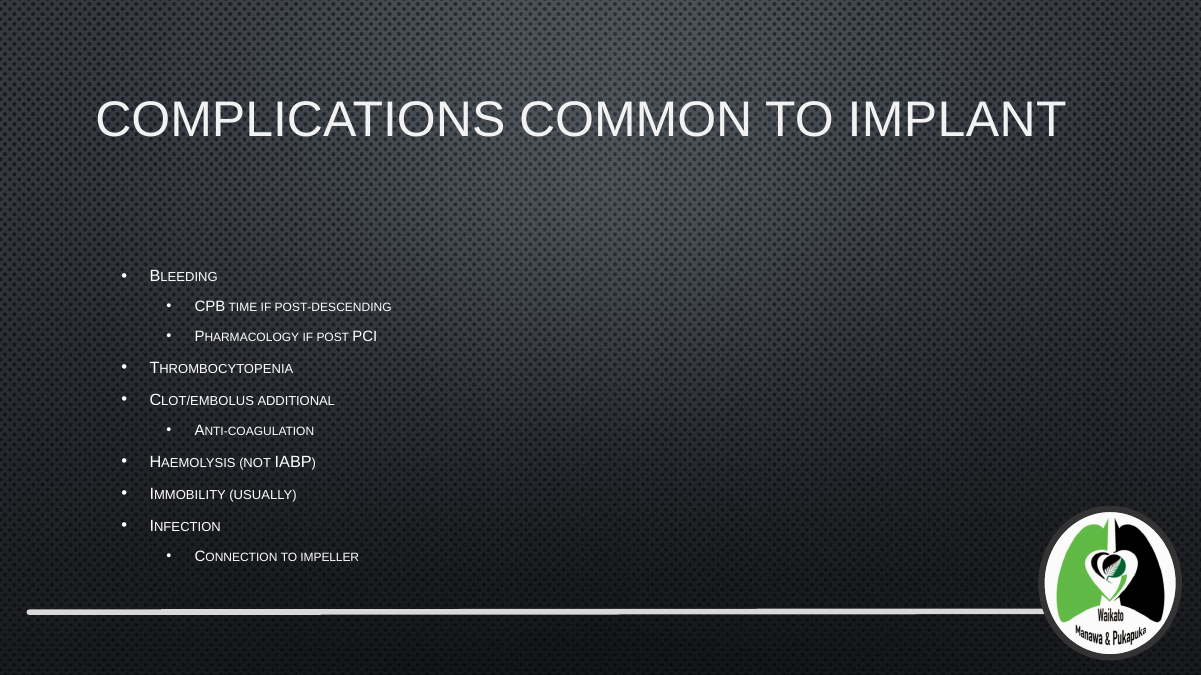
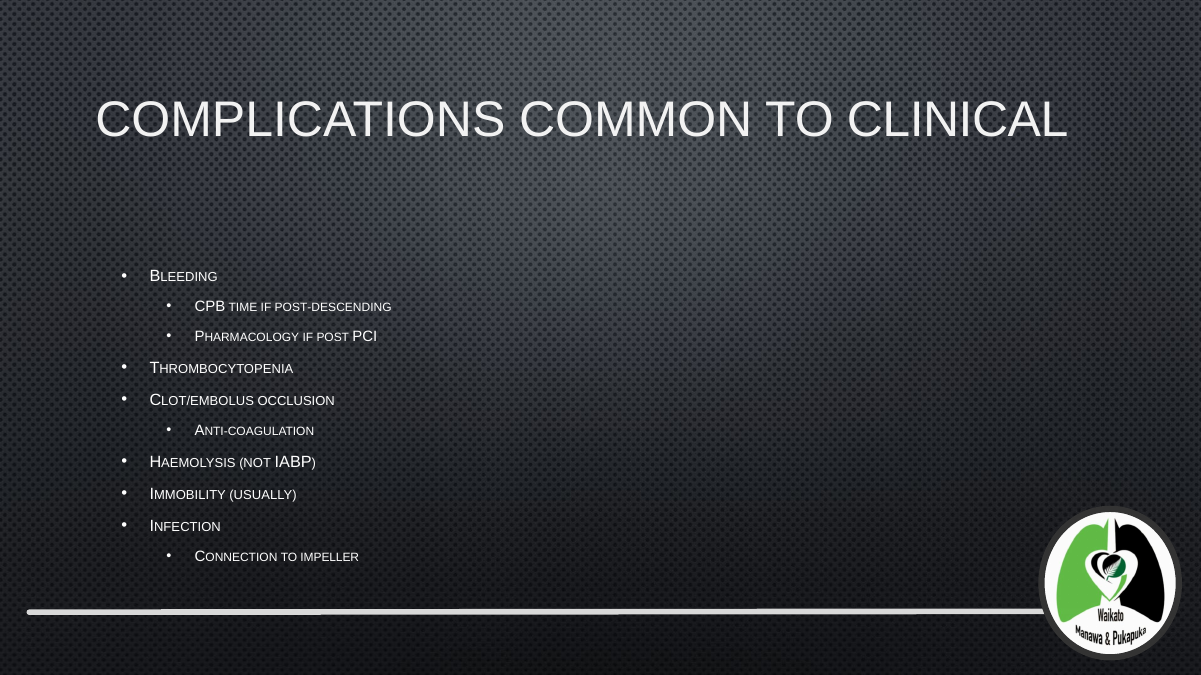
IMPLANT: IMPLANT -> CLINICAL (958, 120)
ADDITIONAL: ADDITIONAL -> OCCLUSION (296, 401)
